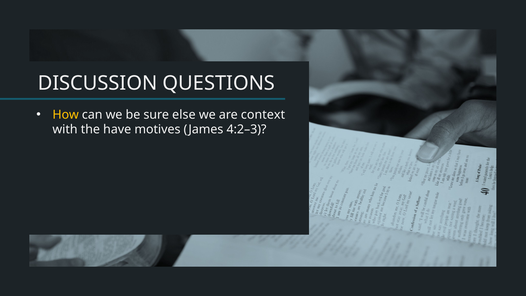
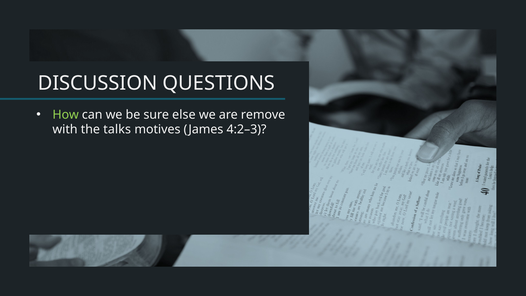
How colour: yellow -> light green (66, 115)
context: context -> remove (263, 115)
have: have -> talks (117, 130)
